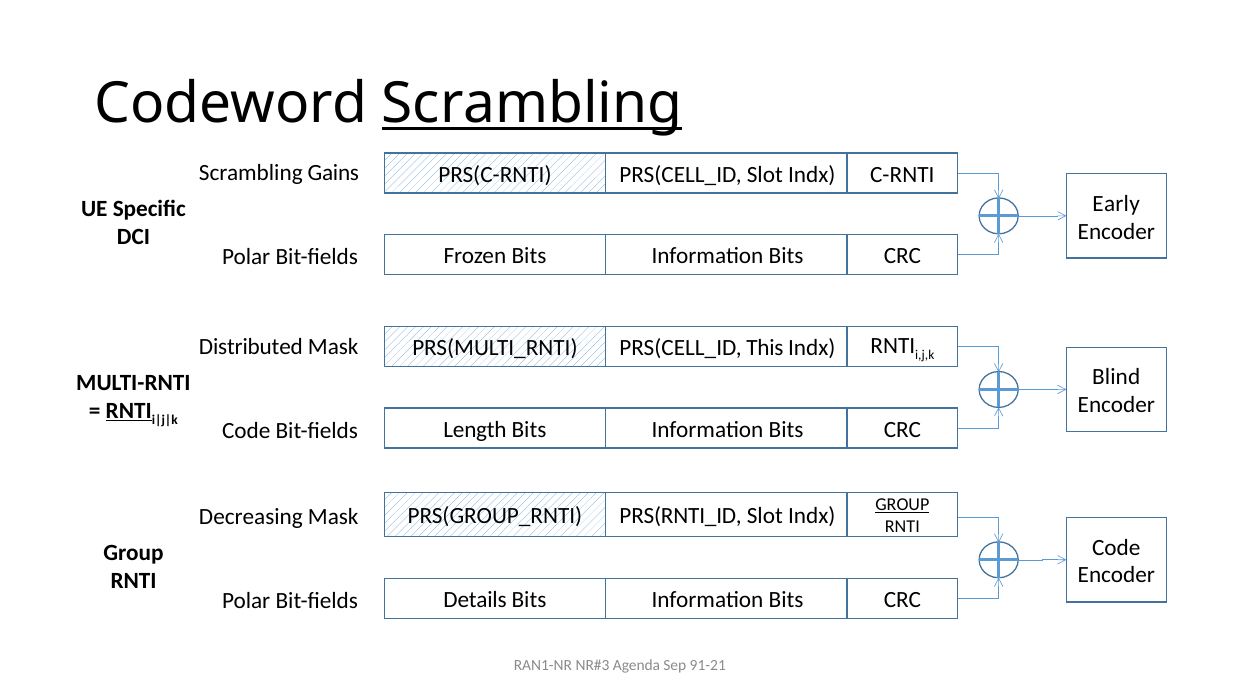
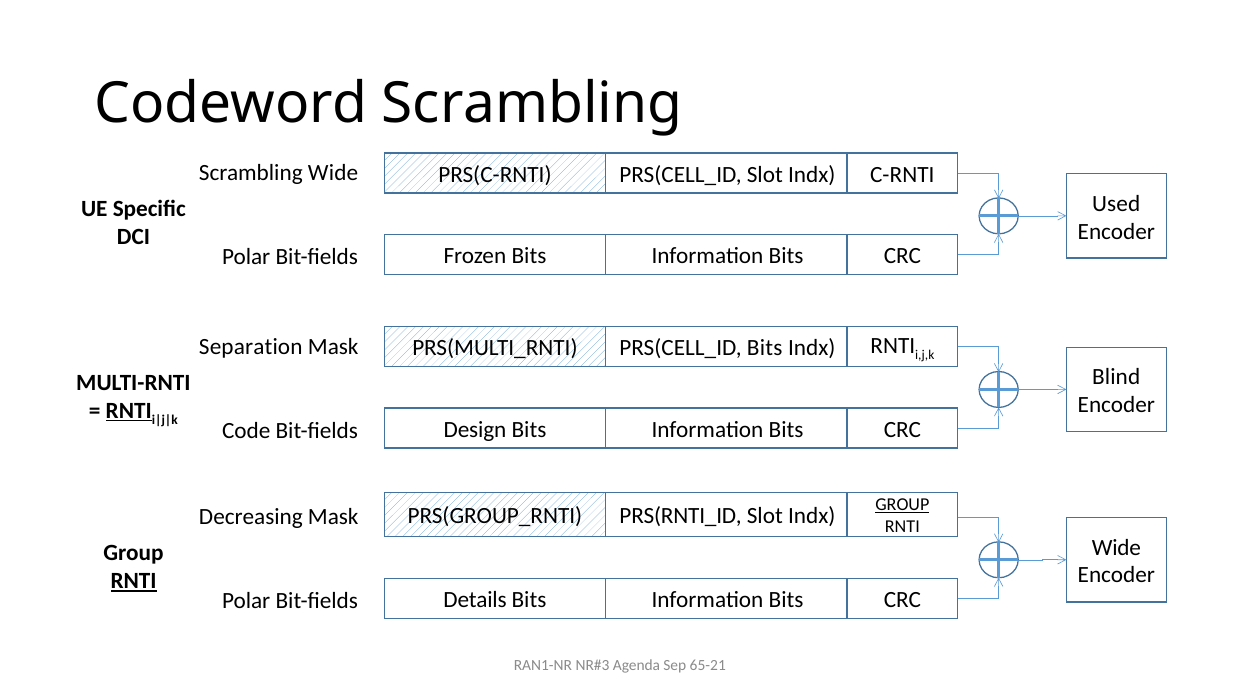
Scrambling underline: present -> none (532, 104)
Scrambling Gains: Gains -> Wide (333, 173)
Early: Early -> Used (1116, 204)
Distributed: Distributed -> Separation (251, 347)
PRS(CELL_ID This: This -> Bits (765, 348)
Length: Length -> Design (475, 430)
Code: Code -> Wide (1116, 548)
RNTI underline: none -> present (134, 581)
91-21: 91-21 -> 65-21 (708, 666)
